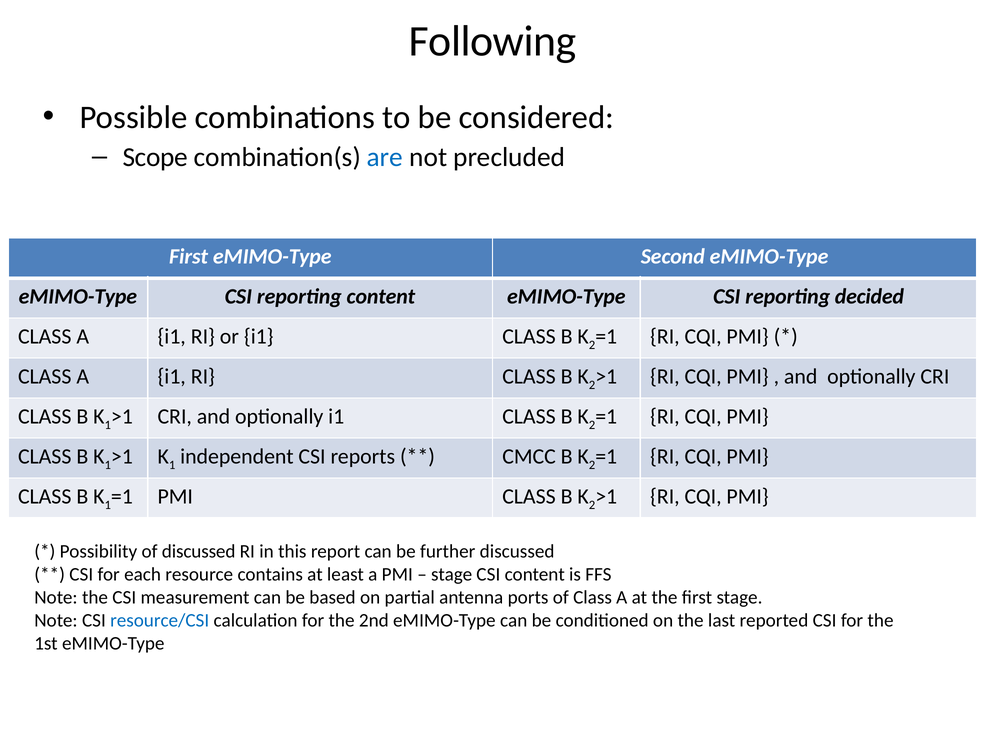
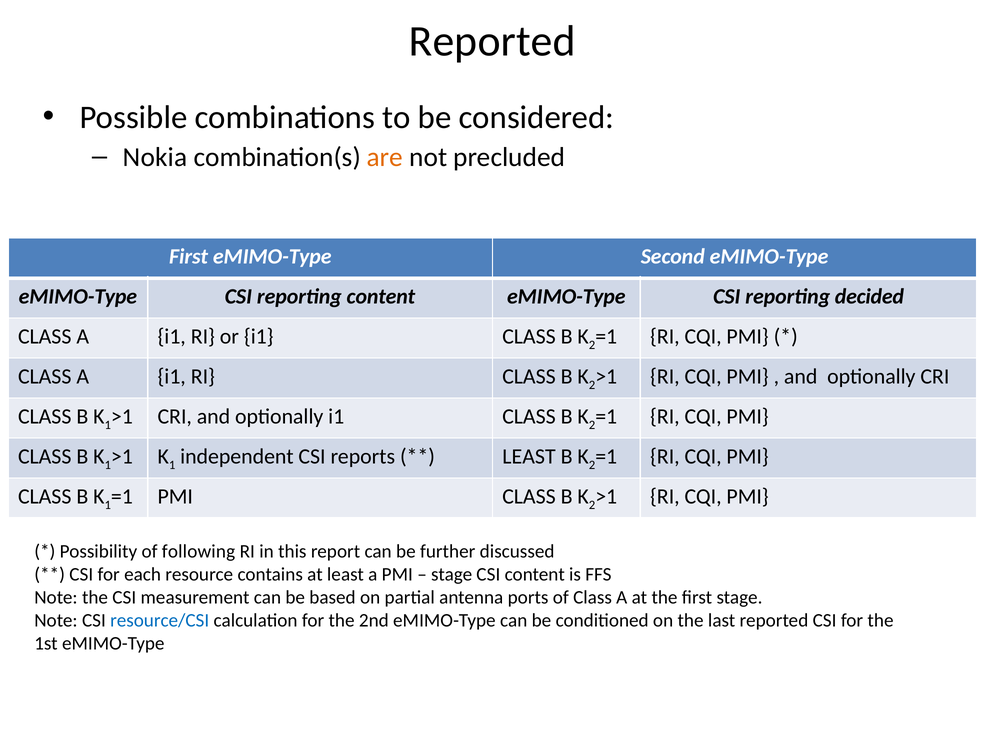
Following: Following -> Reported (492, 42)
Scope: Scope -> Nokia (155, 157)
are colour: blue -> orange (385, 157)
CMCC: CMCC -> LEAST (529, 456)
of discussed: discussed -> following (199, 551)
